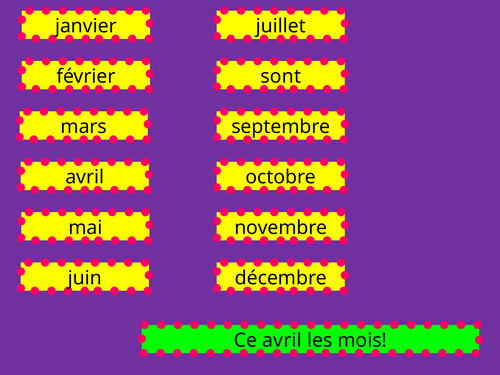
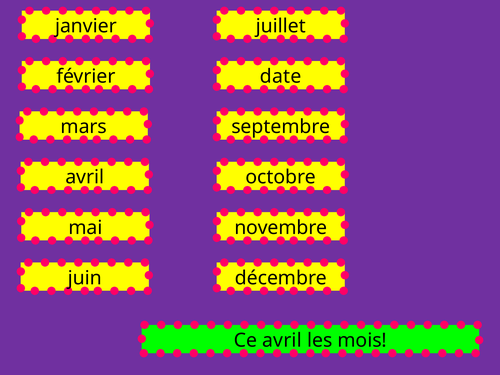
sont: sont -> date (281, 77)
